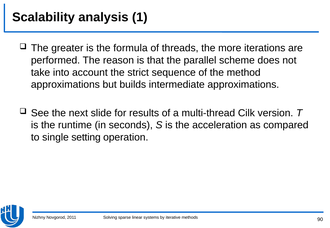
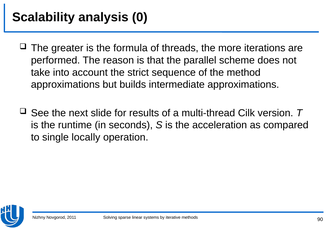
1: 1 -> 0 (140, 17)
setting: setting -> locally (86, 138)
